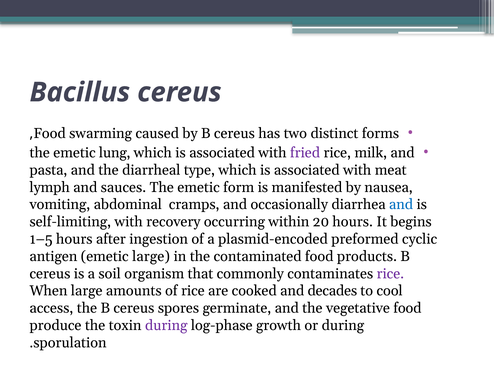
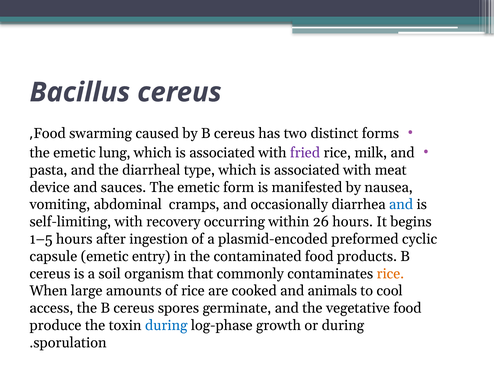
lymph: lymph -> device (50, 188)
20: 20 -> 26 (321, 222)
antigen: antigen -> capsule (53, 257)
emetic large: large -> entry (151, 257)
rice colour: purple -> orange (390, 274)
decades: decades -> animals (332, 291)
during colour: purple -> blue (166, 326)
